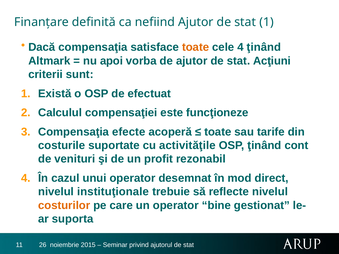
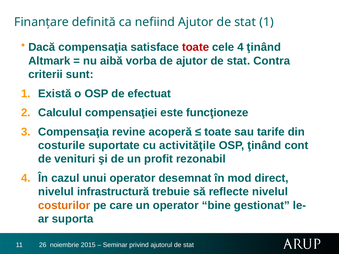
toate colour: orange -> red (196, 47)
apoi: apoi -> aibă (111, 61)
Acţiuni: Acţiuni -> Contra (272, 61)
efecte: efecte -> revine (129, 132)
instituţionale: instituţionale -> infrastructură (113, 192)
